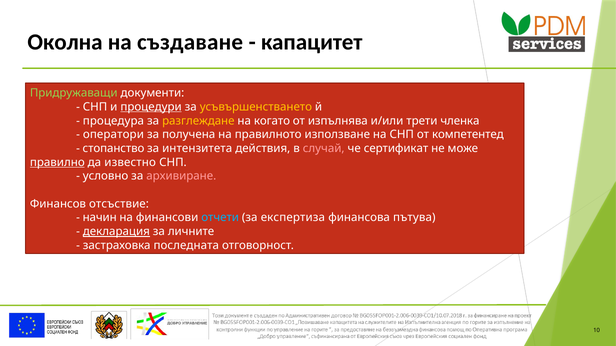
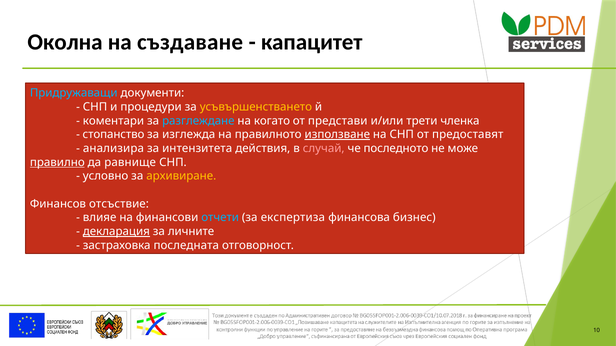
Придружаващи colour: light green -> light blue (74, 93)
процедури underline: present -> none (151, 107)
процедура: процедура -> коментари (113, 121)
разглеждане colour: yellow -> light blue (198, 121)
изпълнява: изпълнява -> представи (338, 121)
оператори: оператори -> стопанство (114, 135)
получена: получена -> изглежда (189, 135)
използване underline: none -> present (337, 135)
компетентед: компетентед -> предоставят (468, 135)
стопанство: стопанство -> анализира (113, 149)
сертификат: сертификат -> последното (396, 149)
известно: известно -> равнище (130, 163)
архивиране colour: pink -> yellow (181, 176)
начин: начин -> влияе (100, 218)
пътува: пътува -> бизнес (414, 218)
